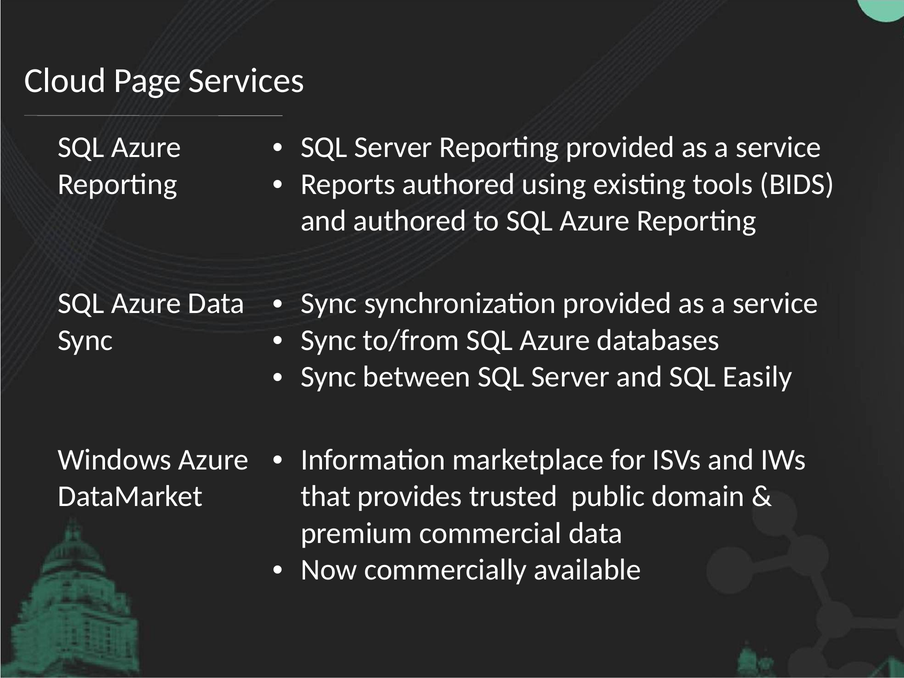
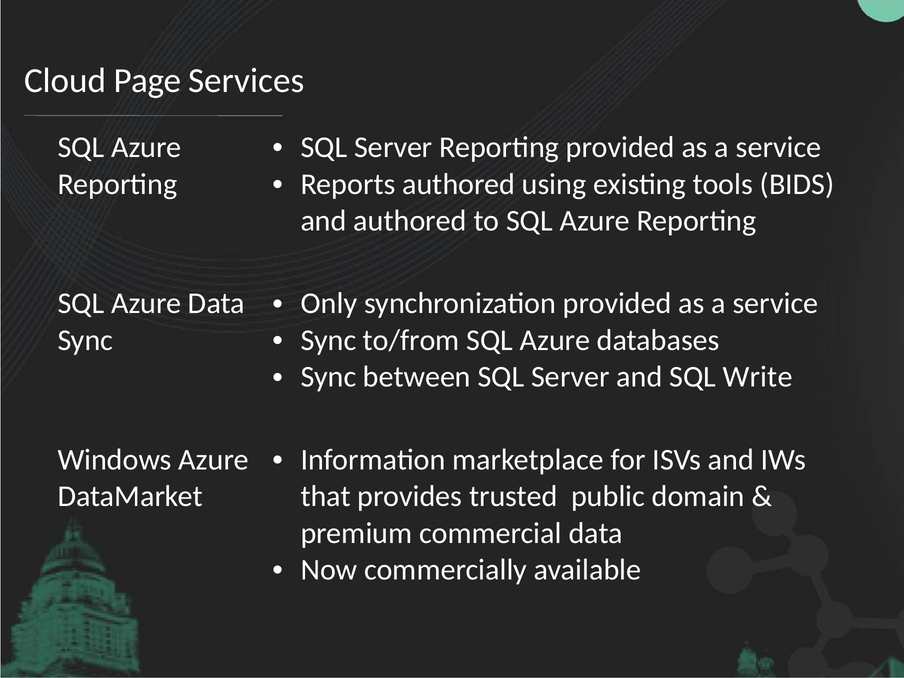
Sync: Sync -> Only (329, 303)
Easily: Easily -> Write (758, 377)
